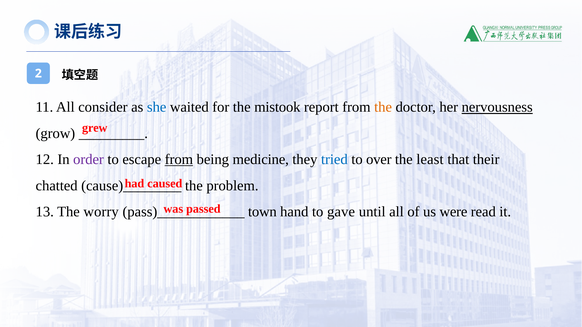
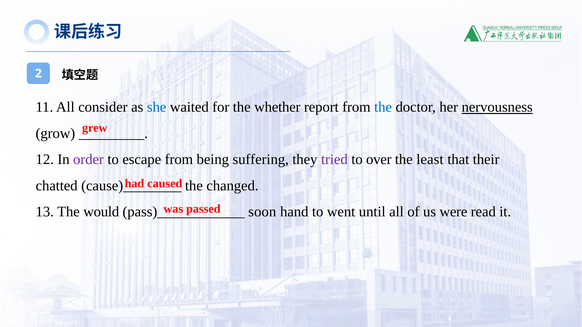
mistook: mistook -> whether (277, 107)
the colour: orange -> blue (383, 107)
from underline: present -> none (179, 160)
medicine: medicine -> suffering (261, 160)
tried colour: blue -> purple (334, 160)
problem: problem -> changed (232, 186)
worry: worry -> would (101, 212)
town: town -> soon (262, 212)
gave: gave -> went (341, 212)
